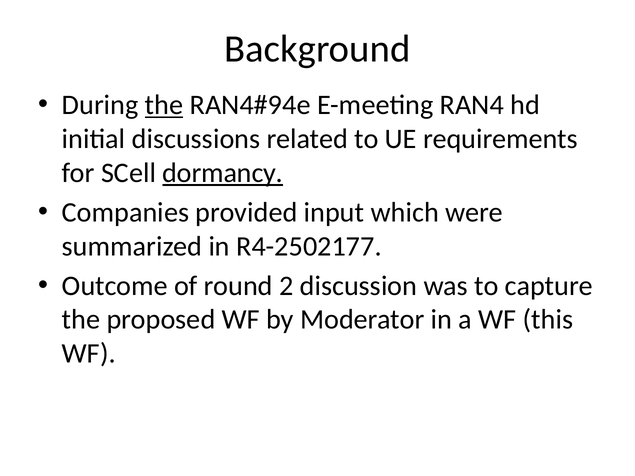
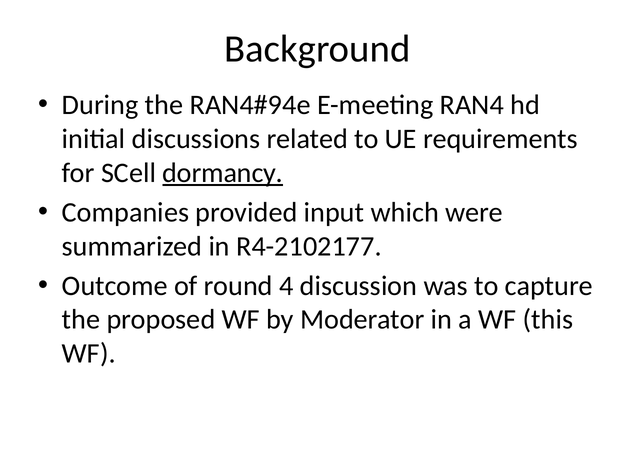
the underline: present -> none (164, 105)
R4-2502177: R4-2502177 -> R4-2102177 (309, 246)
2: 2 -> 4 (286, 286)
